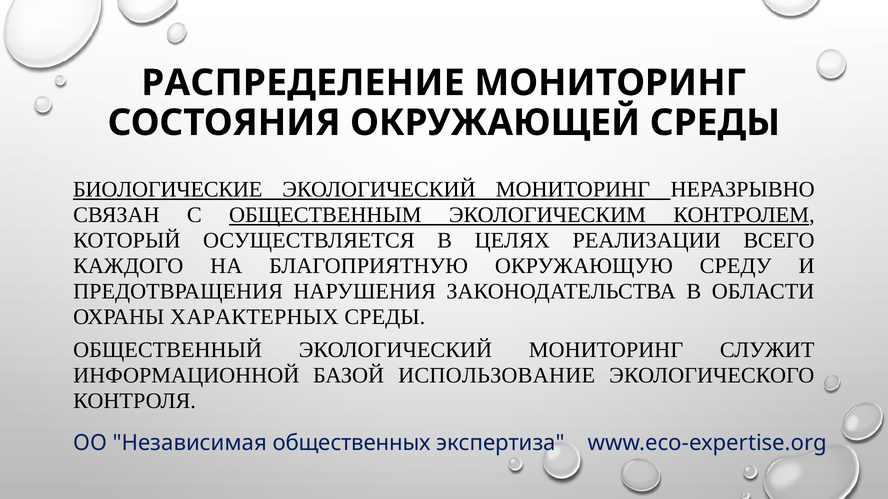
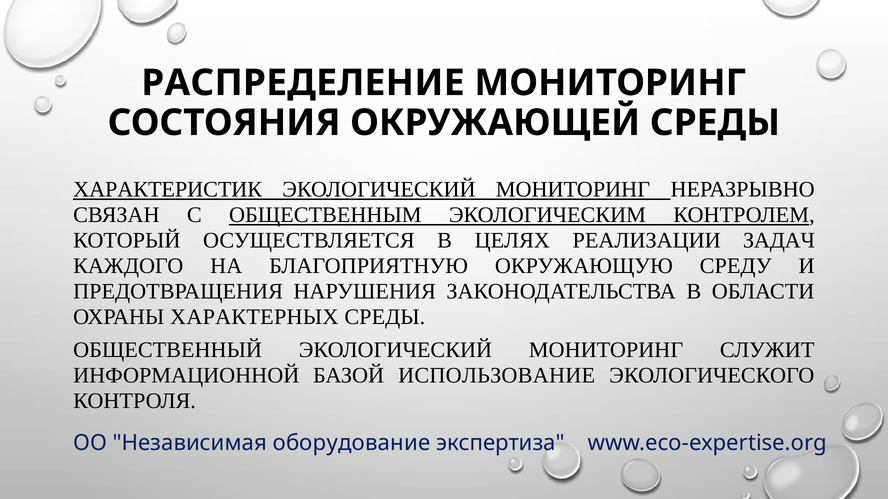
БИОЛОГИЧЕСКИЕ: БИОЛОГИЧЕСКИЕ -> ХАРАКТЕРИСТИК (168, 190)
ВСЕГО: ВСЕГО -> ЗАДАЧ (779, 241)
общественных: общественных -> оборудование (352, 443)
